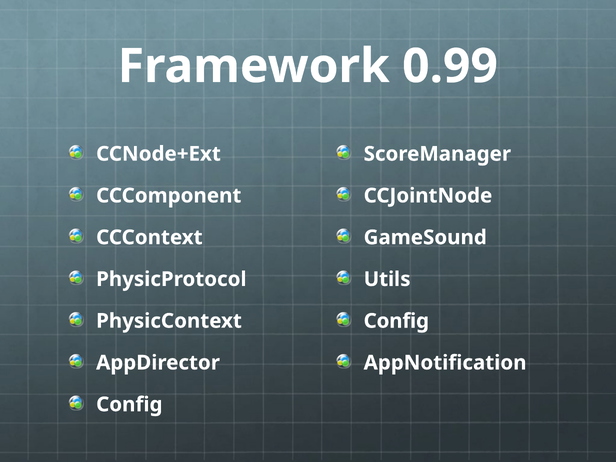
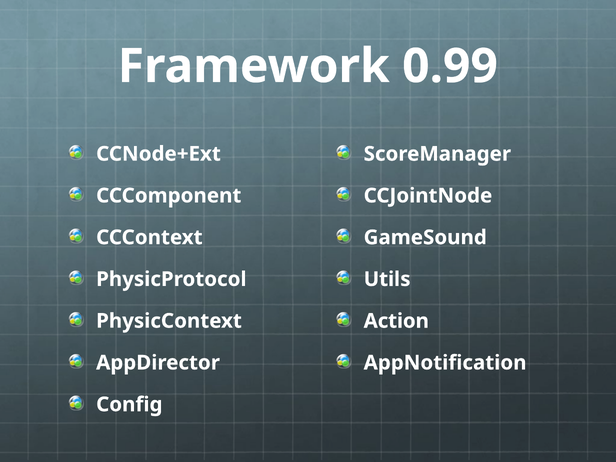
Config: Config -> Action (396, 321)
